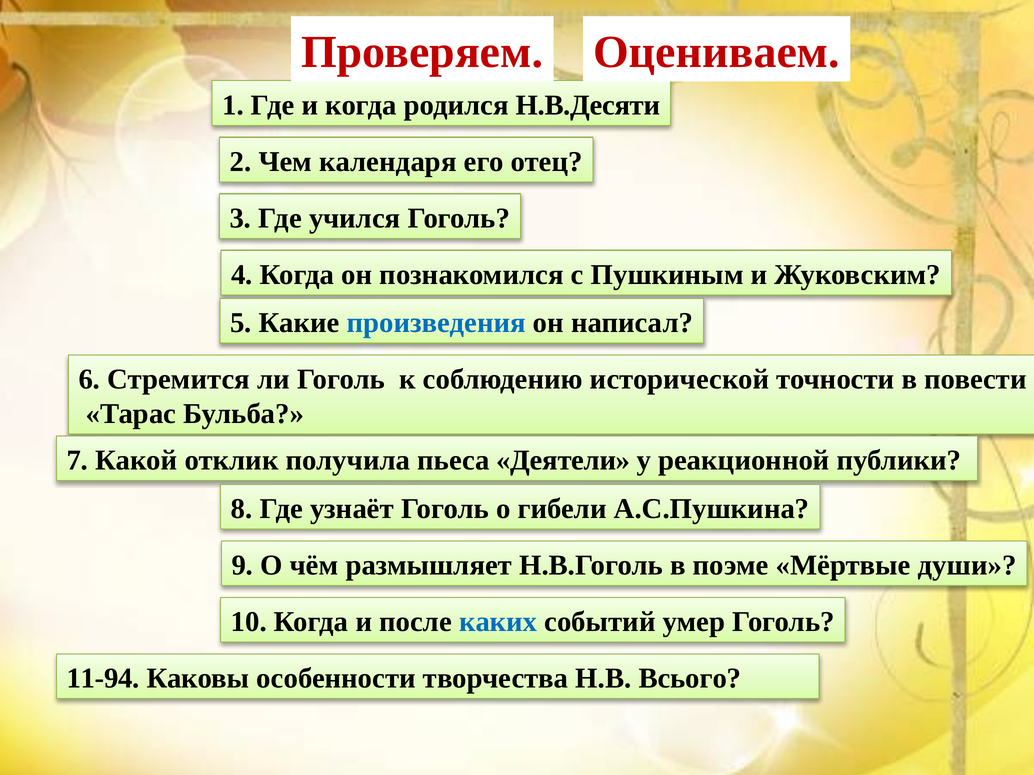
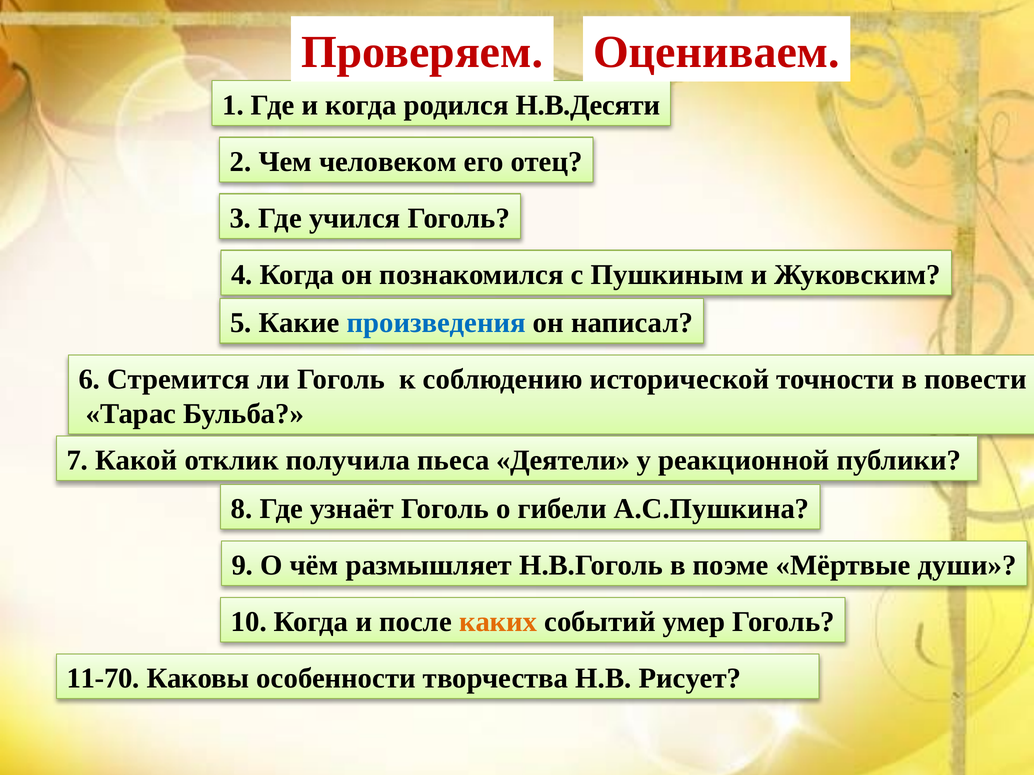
календаря: календаря -> человеком (388, 162)
каких colour: blue -> orange (498, 622)
11-94: 11-94 -> 11-70 (103, 679)
Всього: Всього -> Рисует (690, 679)
